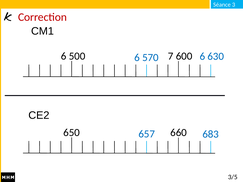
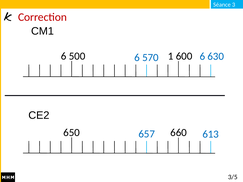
7: 7 -> 1 (171, 56)
683: 683 -> 613 (211, 134)
